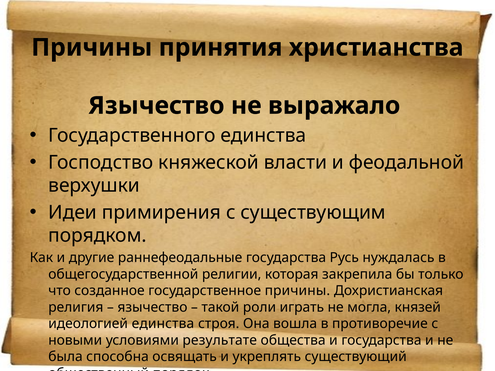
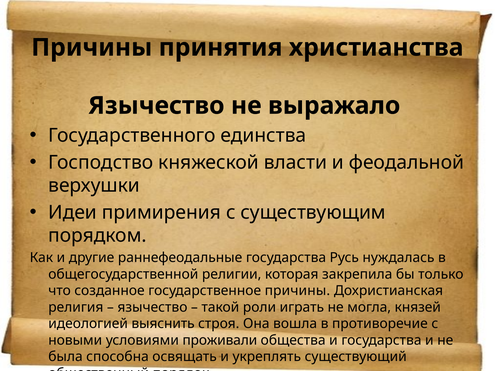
идеологией единства: единства -> выяснить (163, 324)
результате: результате -> проживали (220, 340)
